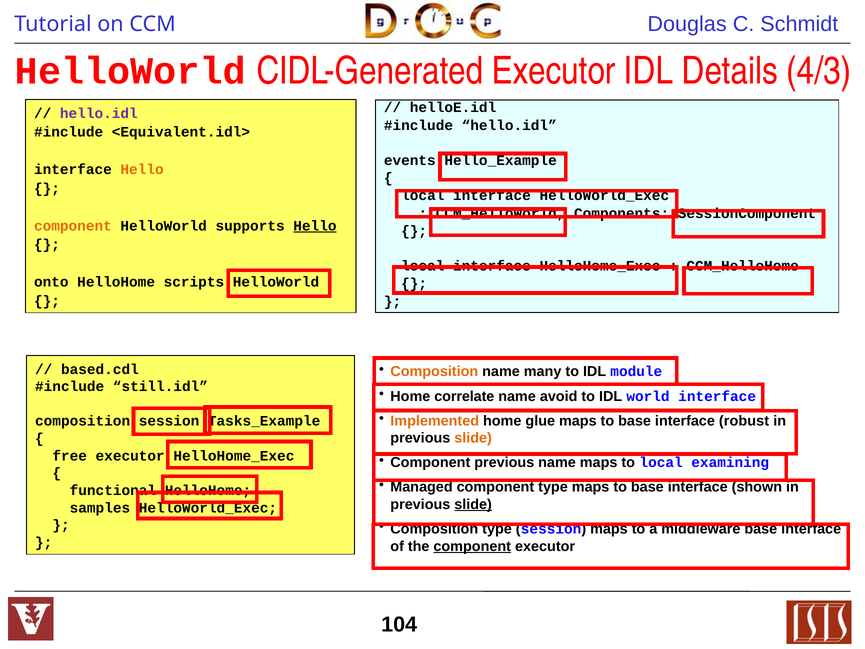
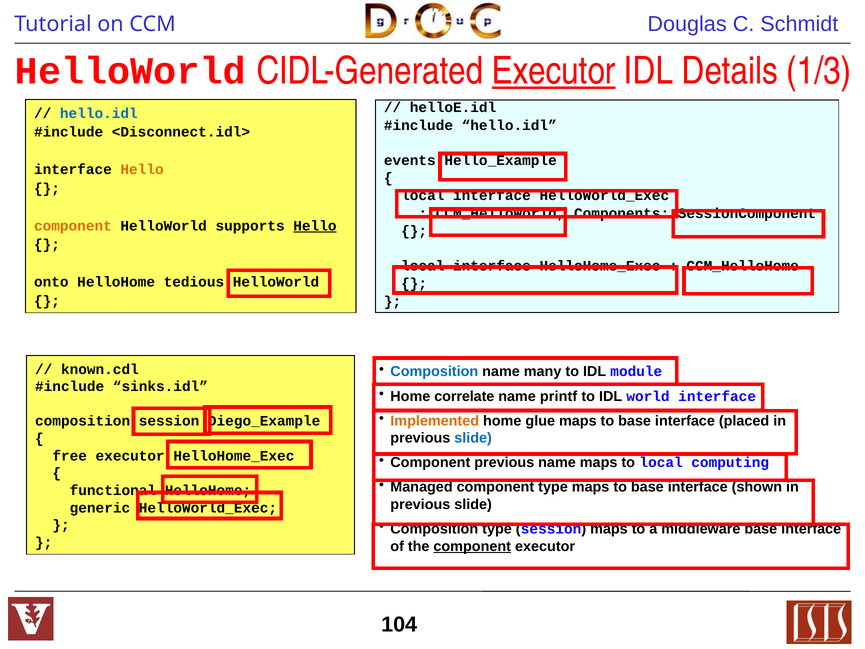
Executor underline: none -> present (554, 71)
4/3: 4/3 -> 1/3 (819, 71)
hello.idl colour: purple -> blue (99, 113)
<Equivalent.idl>: <Equivalent.idl> -> <Disconnect.idl> (181, 132)
scripts: scripts -> tedious (194, 282)
based.cdl: based.cdl -> known.cdl (100, 369)
Composition colour: orange -> blue (434, 372)
still.idl: still.idl -> sinks.idl (160, 386)
avoid: avoid -> printf (559, 396)
robust: robust -> placed (744, 421)
Tasks_Example: Tasks_Example -> Diego_Example (264, 421)
slide colour: orange -> blue (473, 438)
examining: examining -> computing (730, 462)
slide underline: present -> none (473, 504)
samples: samples -> generic (100, 508)
